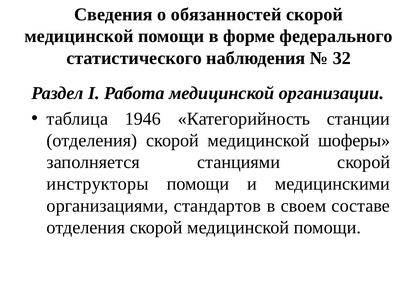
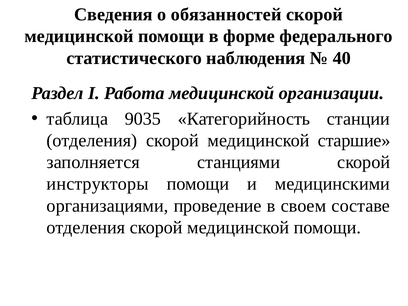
32: 32 -> 40 (342, 58)
1946: 1946 -> 9035 (143, 119)
шоферы: шоферы -> старшие (354, 140)
стандартов: стандартов -> проведение (218, 206)
